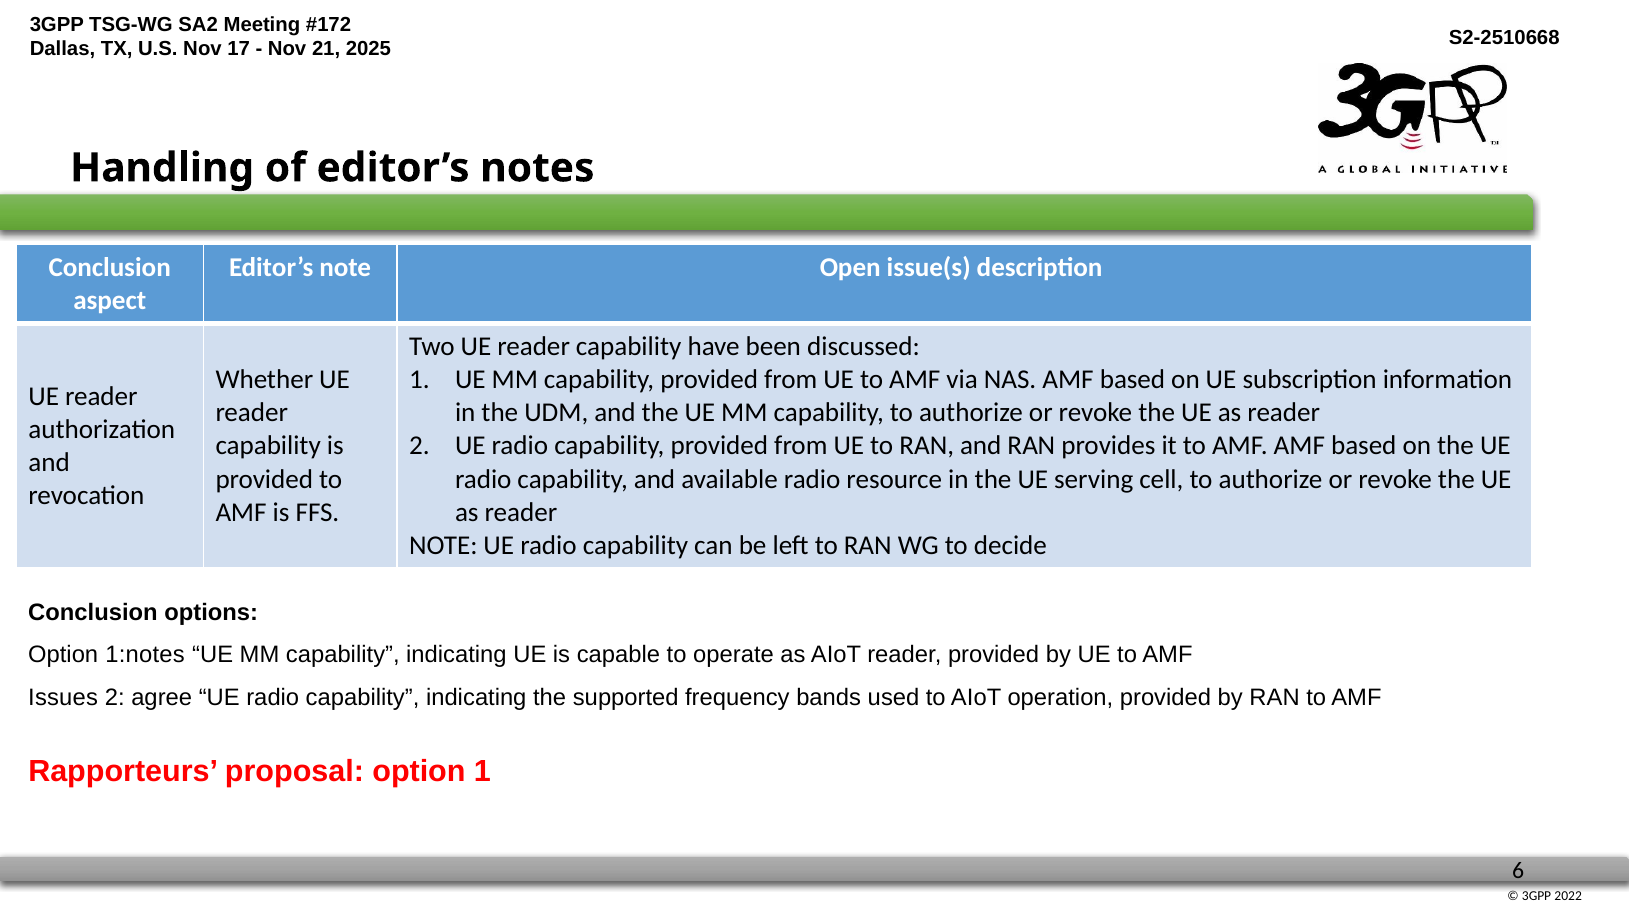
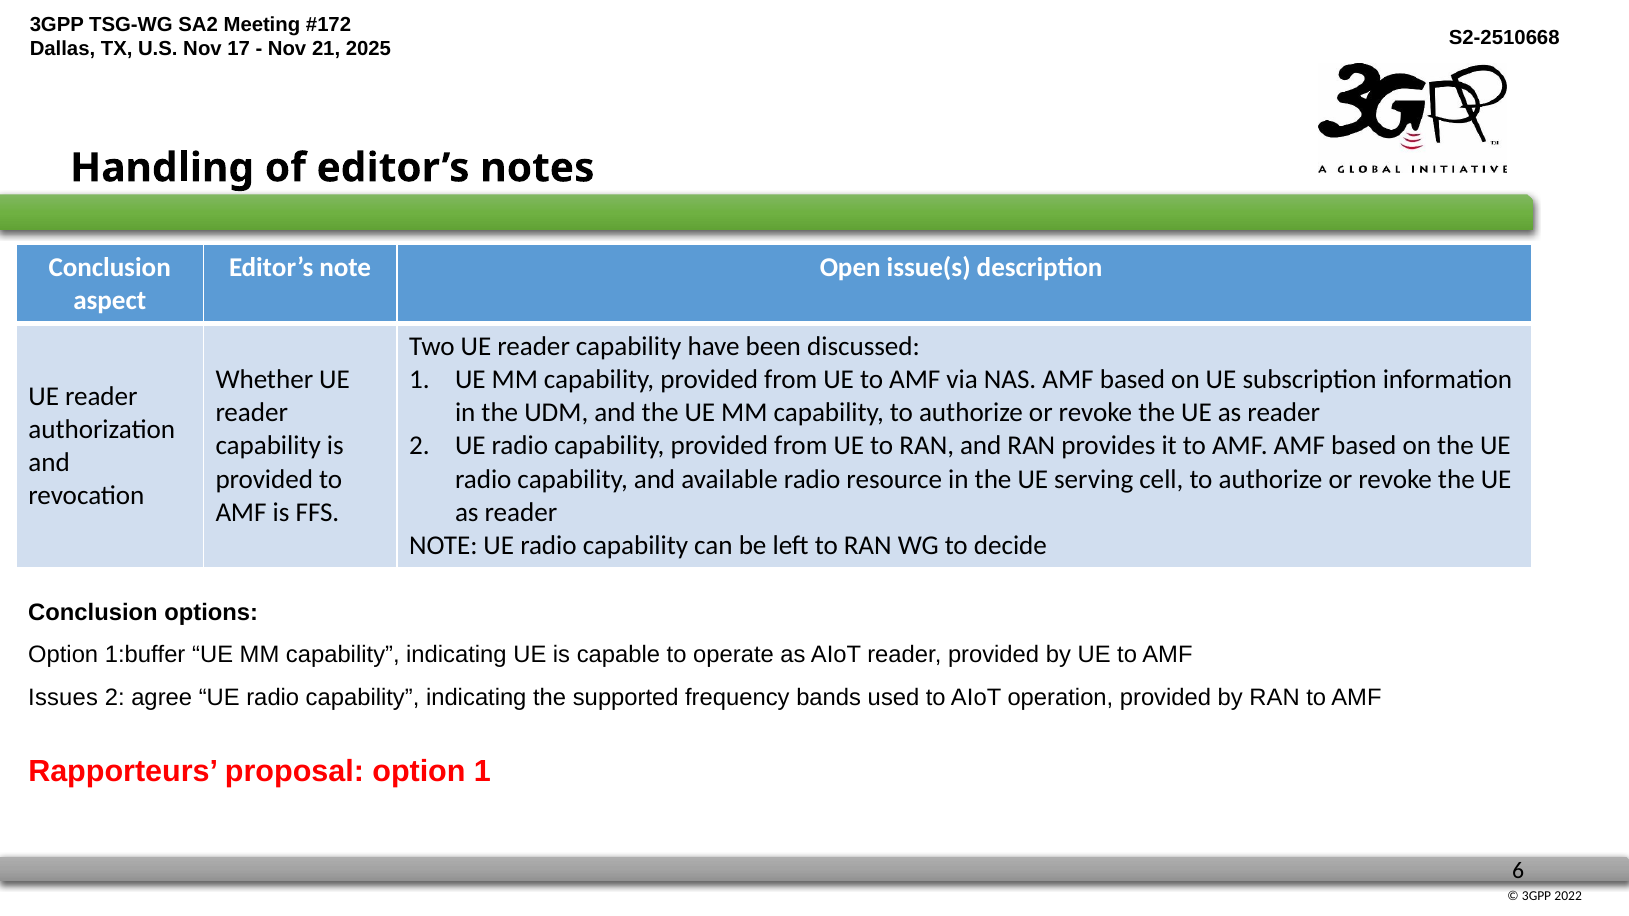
1:notes: 1:notes -> 1:buffer (145, 655)
